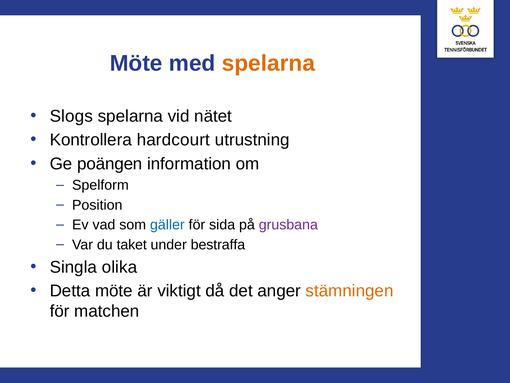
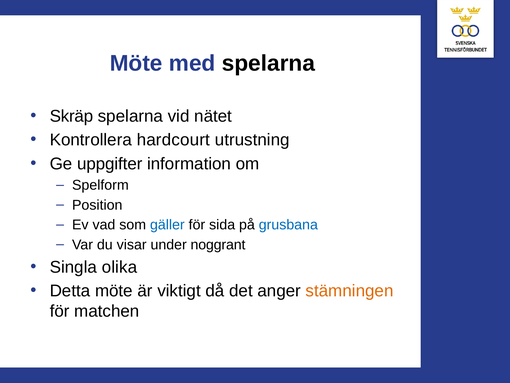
spelarna colour: orange -> black (268, 63)
Slogs: Slogs -> Skräp (72, 116)
poängen: poängen -> uppgifter (110, 164)
grusbana colour: purple -> blue (288, 225)
taket: taket -> visar (132, 244)
bestraffa: bestraffa -> noggrant (218, 244)
